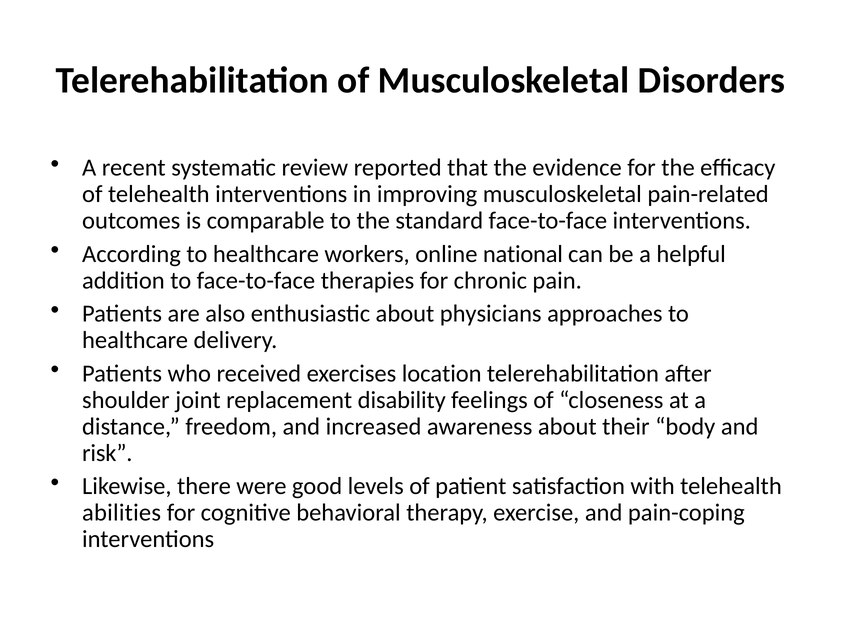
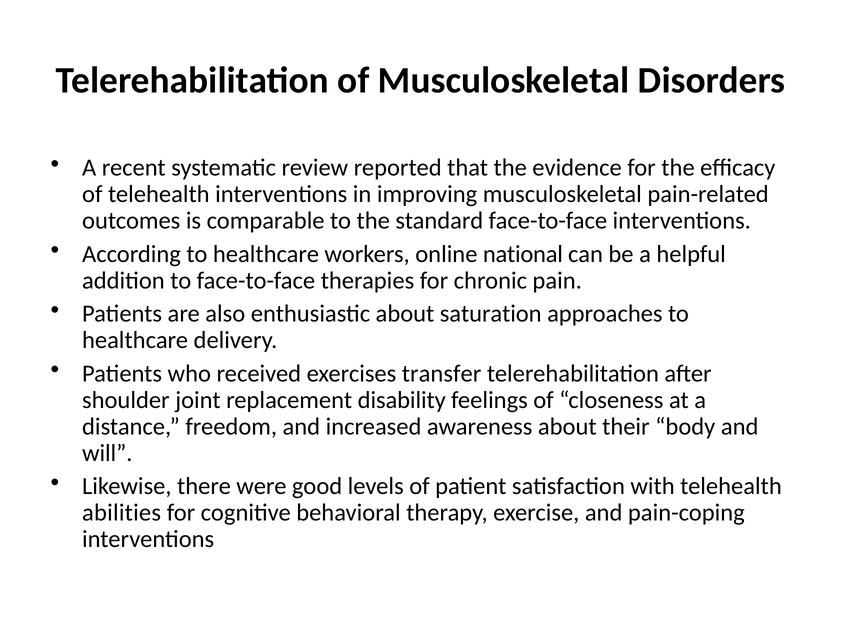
physicians: physicians -> saturation (491, 314)
location: location -> transfer (442, 374)
risk: risk -> will (107, 453)
